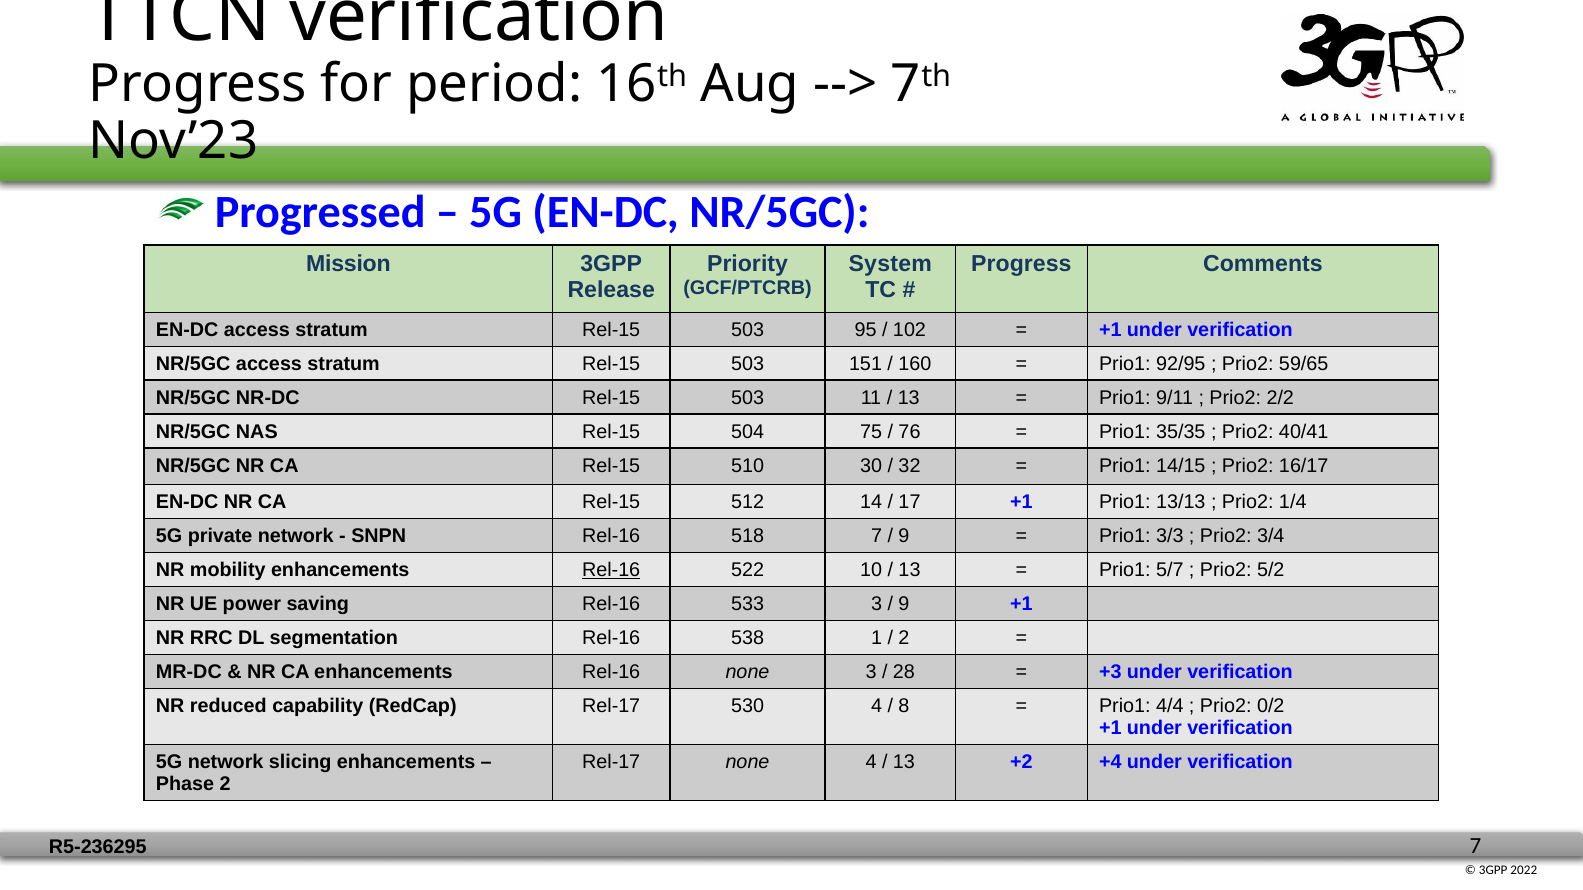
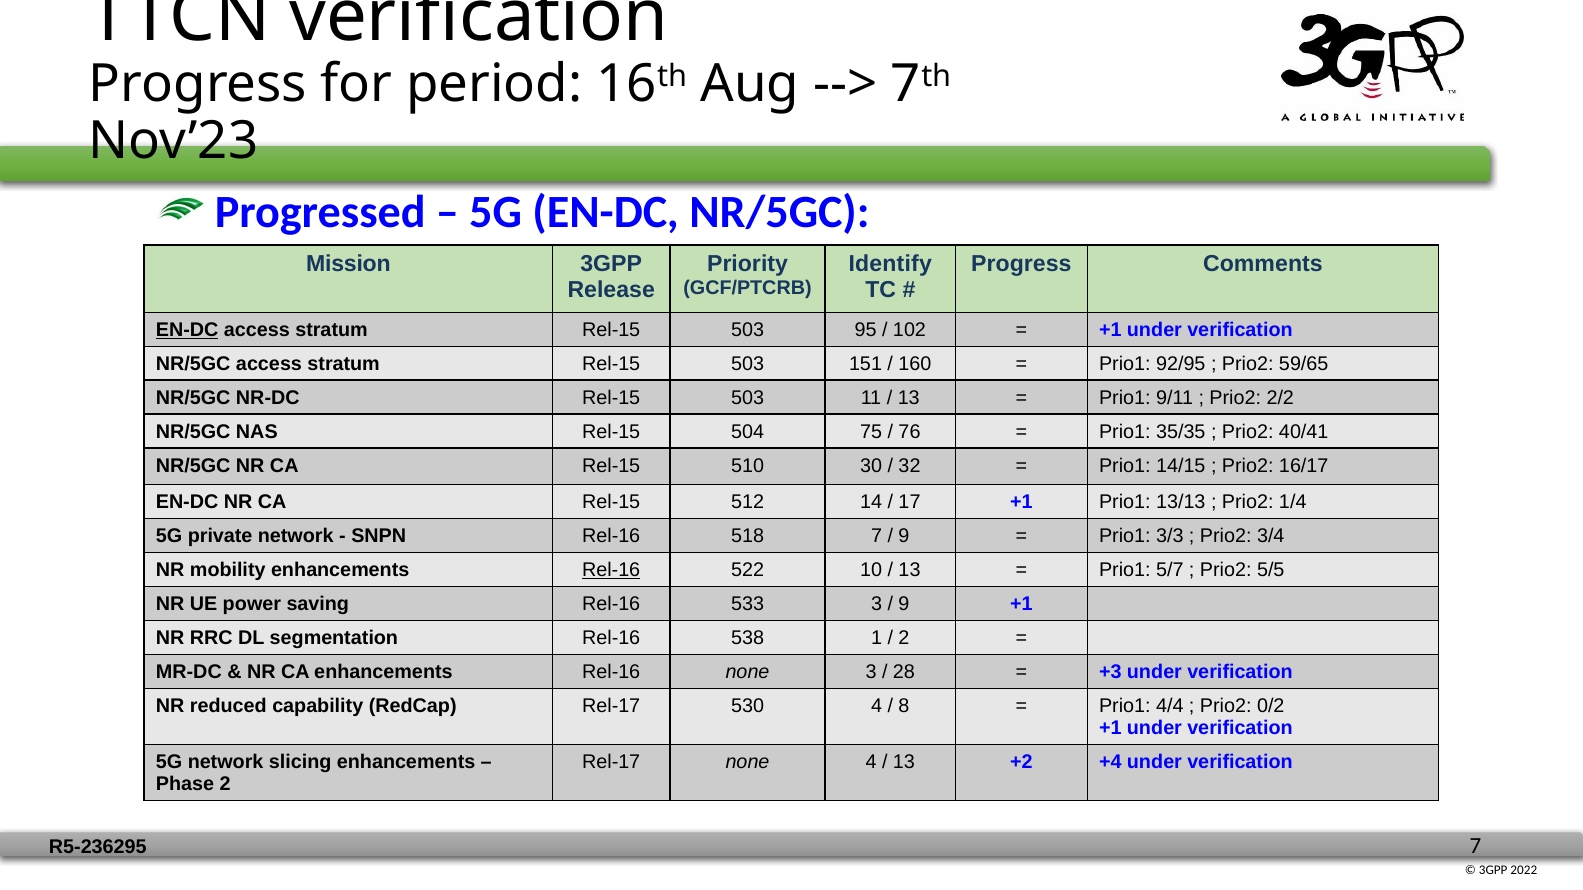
System: System -> Identify (890, 264)
EN-DC underline: none -> present (187, 330)
5/2: 5/2 -> 5/5 (1271, 570)
